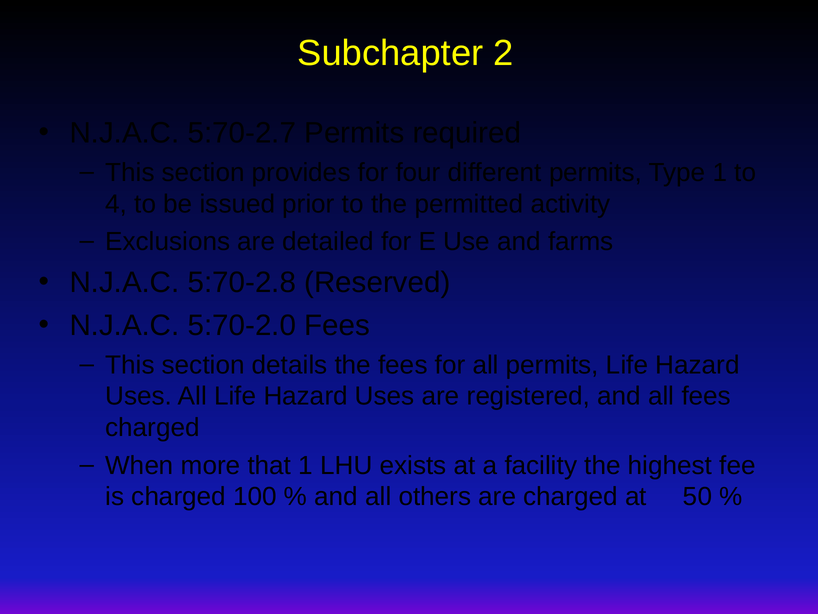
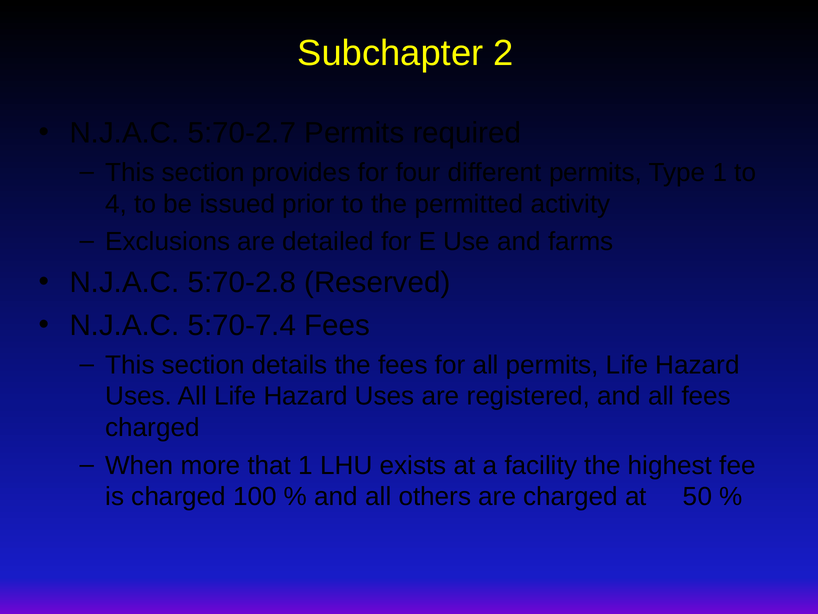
5:70-2.0: 5:70-2.0 -> 5:70-7.4 (242, 325)
